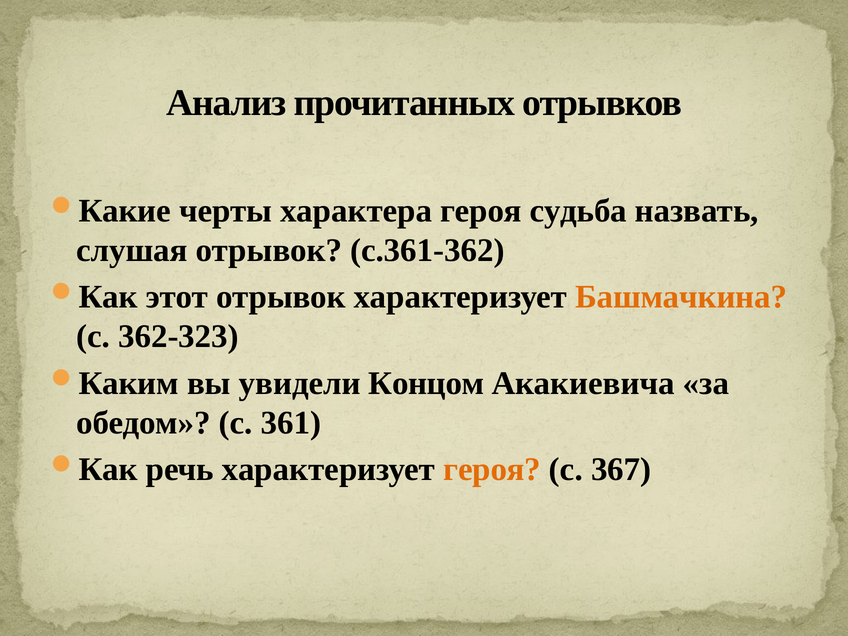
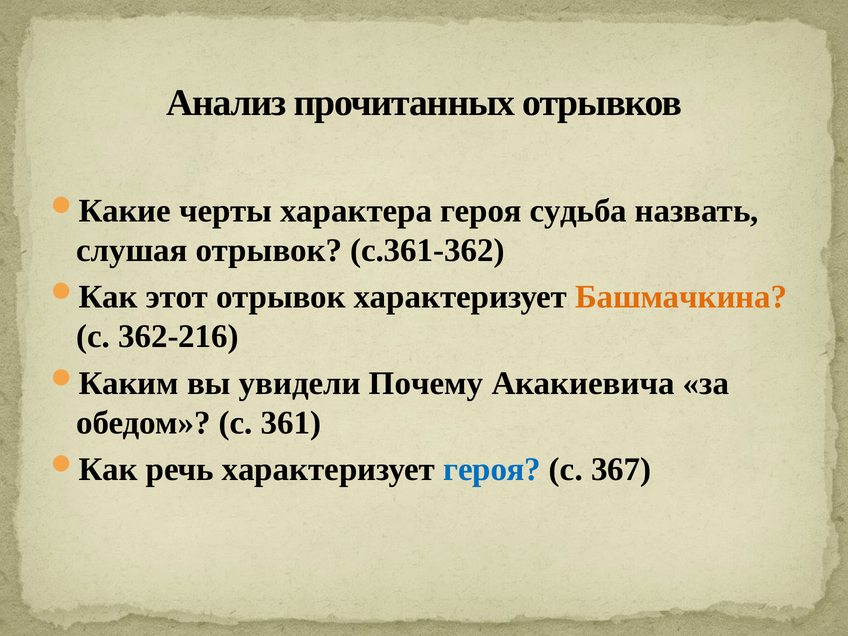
362-323: 362-323 -> 362-216 (178, 337)
Концом: Концом -> Почему (426, 383)
героя colour: orange -> blue (492, 470)
